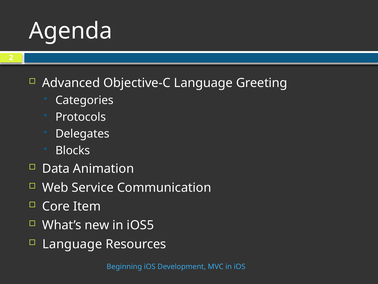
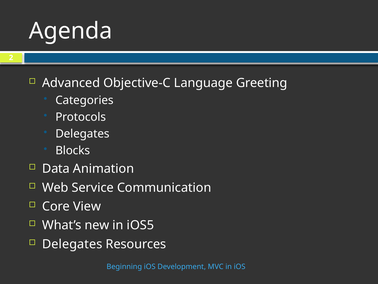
Item: Item -> View (87, 206)
Language: Language -> Delegates (72, 244)
